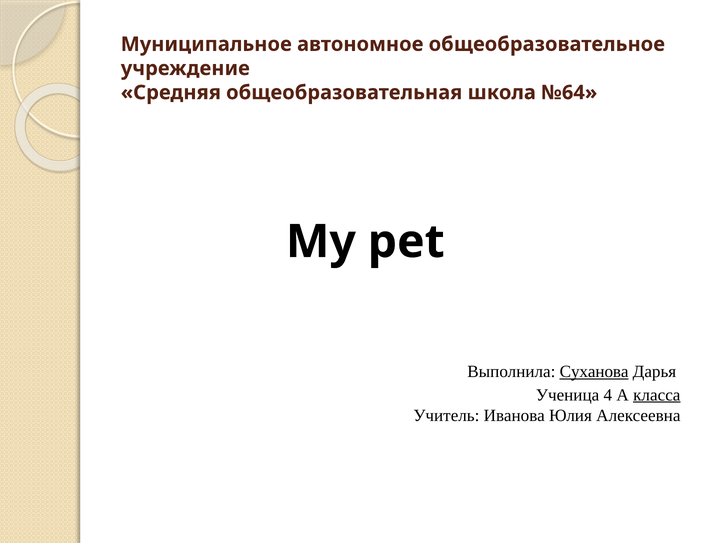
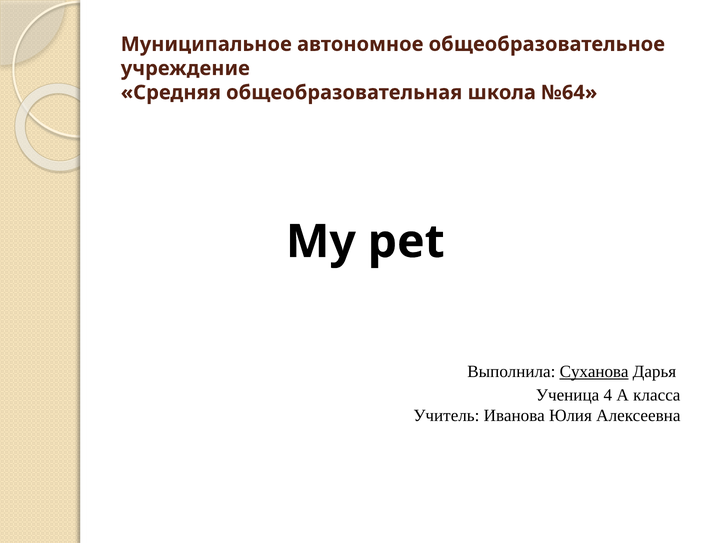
класса underline: present -> none (657, 395)
